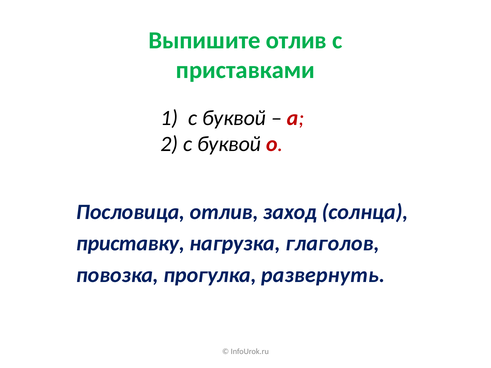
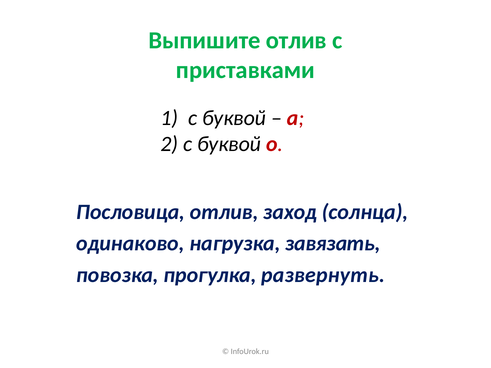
приставку: приставку -> одинаково (130, 244)
глаголов: глаголов -> завязать (333, 244)
